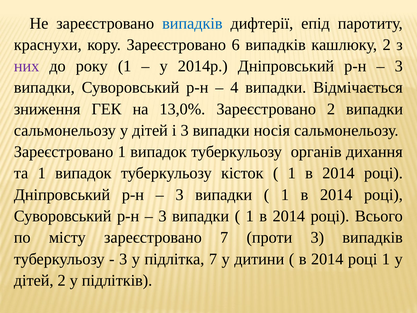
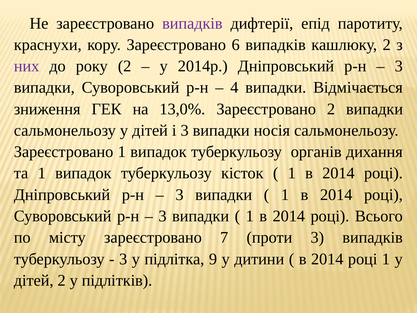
випадків colour: blue -> purple (192, 23)
року 1: 1 -> 2 (125, 66)
підлітка 7: 7 -> 9 (213, 259)
